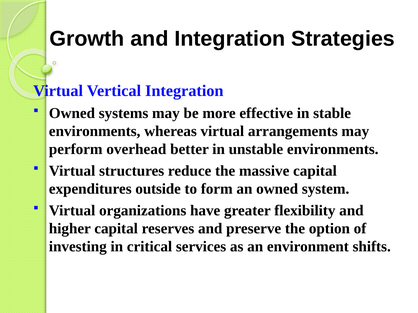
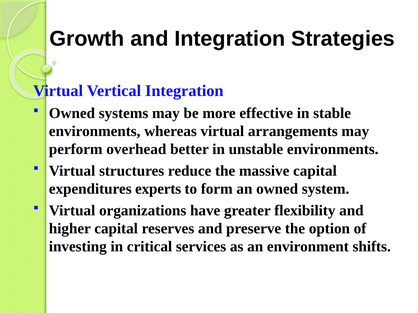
outside: outside -> experts (158, 189)
